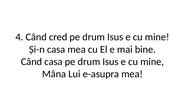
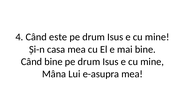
cred: cred -> este (58, 37)
Când casa: casa -> bine (53, 62)
